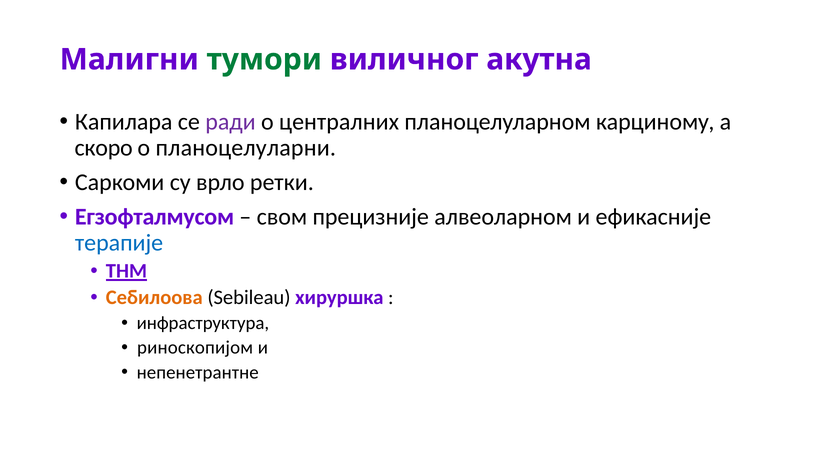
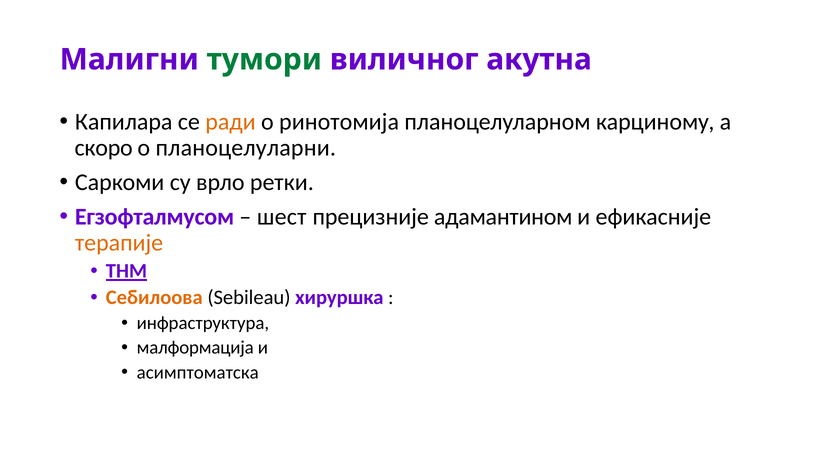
ради colour: purple -> orange (230, 122)
централних: централних -> ринотомија (339, 122)
свом: свом -> шест (282, 217)
алвеоларном: алвеоларном -> адамантином (503, 217)
терапије colour: blue -> orange (119, 243)
риноскопијом: риноскопијом -> малформација (195, 348)
непенетрантне: непенетрантне -> асимптоматска (198, 372)
